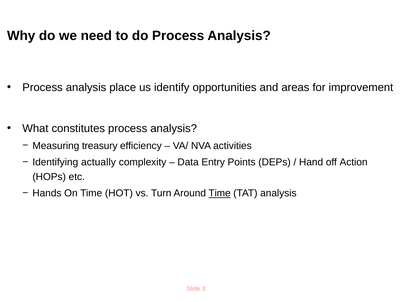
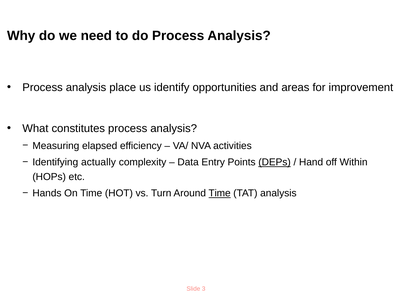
treasury: treasury -> elapsed (100, 146)
DEPs underline: none -> present (275, 162)
Action: Action -> Within (354, 162)
